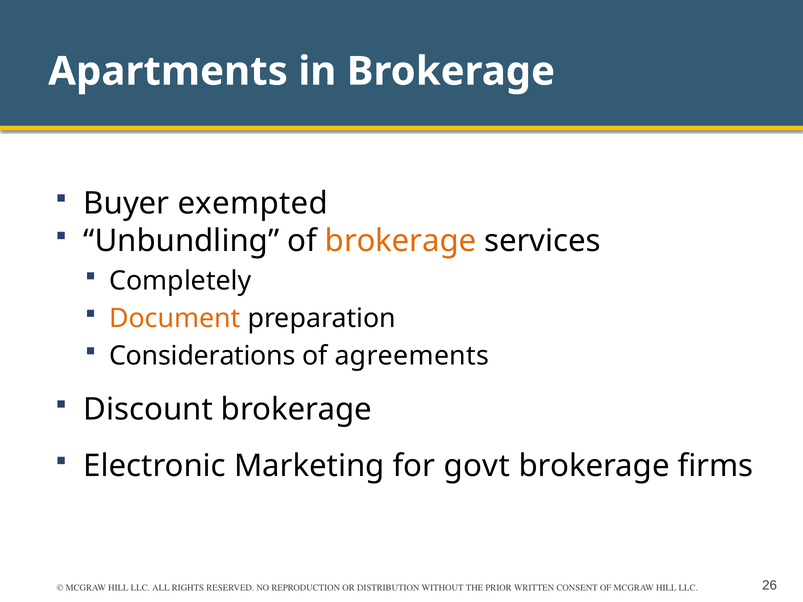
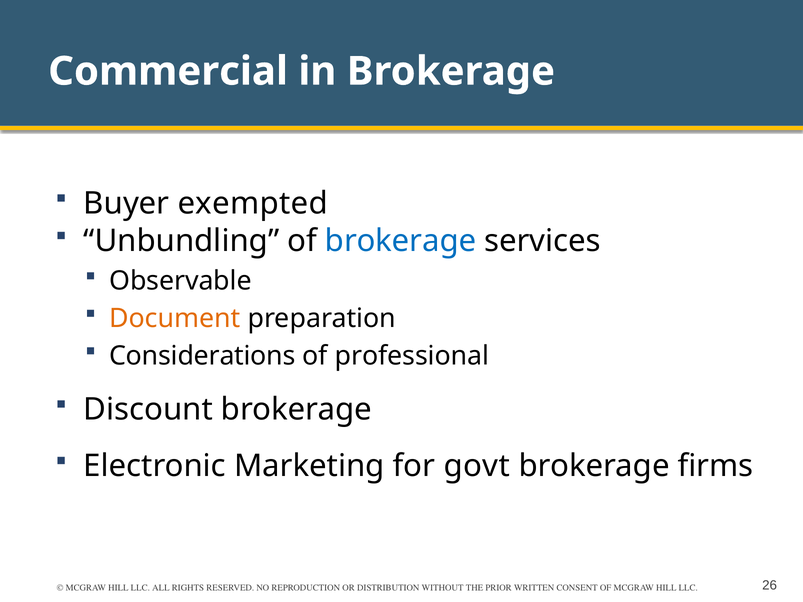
Apartments: Apartments -> Commercial (168, 71)
brokerage colour: orange -> blue (401, 241)
Completely: Completely -> Observable (180, 281)
agreements: agreements -> professional (412, 356)
